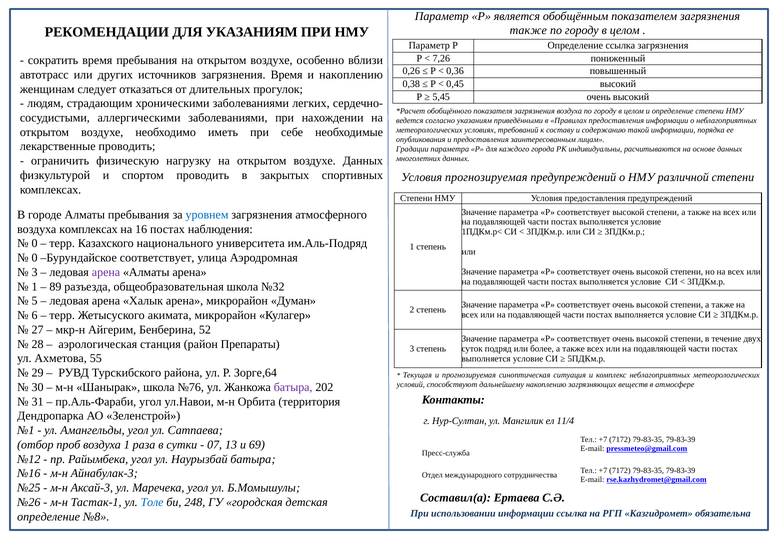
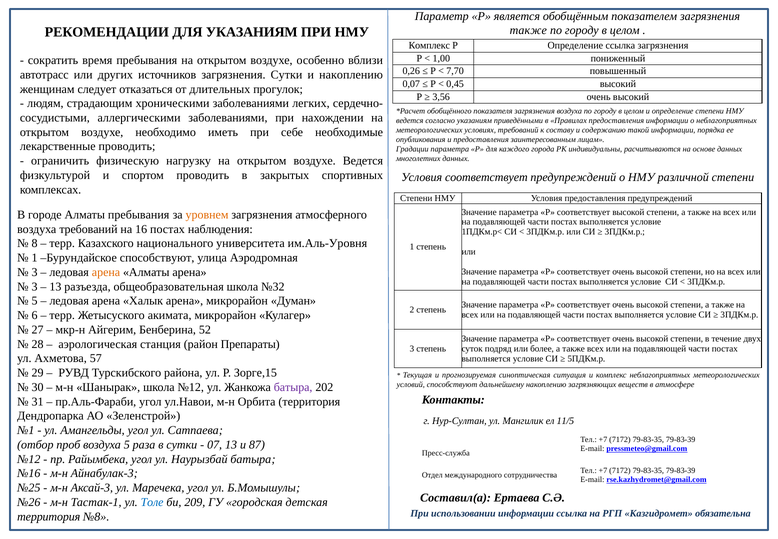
Параметр: Параметр -> Комплекс (429, 45)
7,26: 7,26 -> 1,00 (441, 58)
0,36: 0,36 -> 7,70 (455, 71)
загрязнения Время: Время -> Сутки (287, 75)
0,38: 0,38 -> 0,07 (411, 84)
5,45: 5,45 -> 3,56 (441, 97)
воздухе Данных: Данных -> Ведется (363, 161)
Условия прогнозируемая: прогнозируемая -> соответствует (486, 177)
уровнем colour: blue -> orange (207, 215)
воздуха комплексах: комплексах -> требований (88, 229)
0: 0 -> 8 (35, 243)
им.Аль-Подряд: им.Аль-Подряд -> им.Аль-Уровня (327, 243)
0: 0 -> 1 (35, 258)
Бурундайское соответствует: соответствует -> способствуют (157, 258)
арена colour: purple -> orange (106, 272)
1: 1 -> 3 (35, 286)
89: 89 -> 13 (55, 286)
55: 55 -> 57 (96, 358)
Зорге,64: Зорге,64 -> Зорге,15 (255, 373)
школа №76: №76 -> №12 (191, 387)
11/4: 11/4 -> 11/5 (565, 421)
воздуха 1: 1 -> 5 (127, 444)
69: 69 -> 87 (257, 444)
248: 248 -> 209 (195, 502)
определение: определение -> территория (49, 516)
